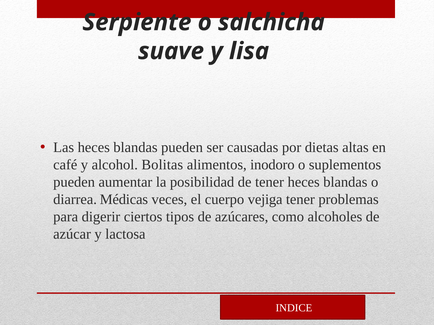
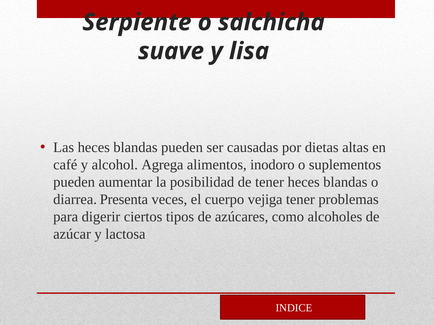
Bolitas: Bolitas -> Agrega (162, 165)
Médicas: Médicas -> Presenta (124, 200)
